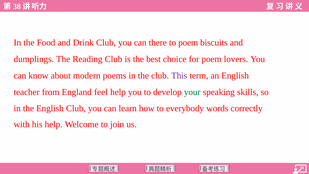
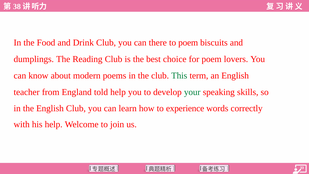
This colour: purple -> green (179, 76)
feel: feel -> told (101, 92)
everybody: everybody -> experience (185, 108)
